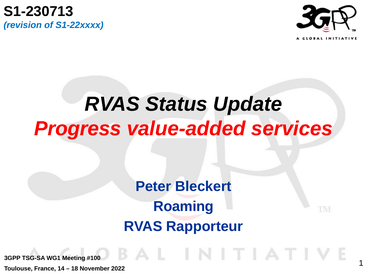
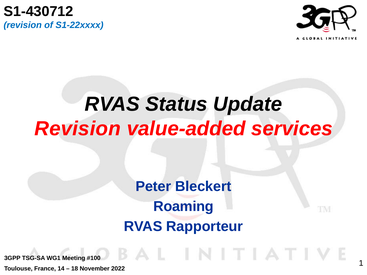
S1-230713: S1-230713 -> S1-430712 (38, 11)
Progress: Progress -> Revision (78, 129)
